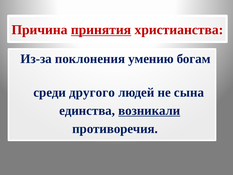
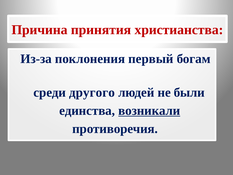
принятия underline: present -> none (101, 30)
умению: умению -> первый (151, 59)
сына: сына -> были (189, 92)
